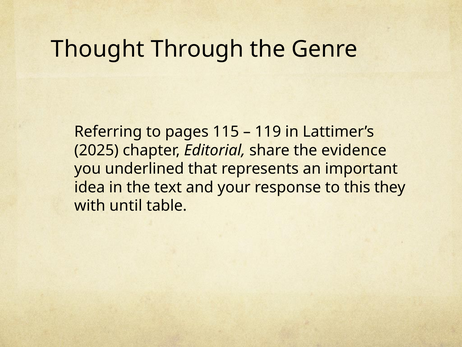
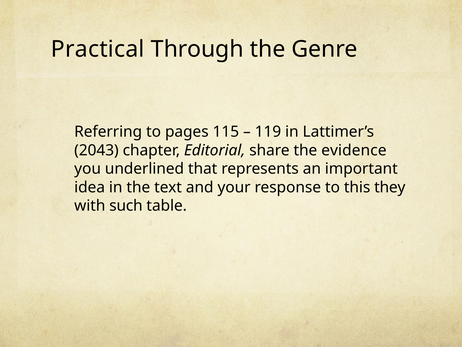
Thought: Thought -> Practical (98, 49)
2025: 2025 -> 2043 (96, 150)
until: until -> such (126, 206)
